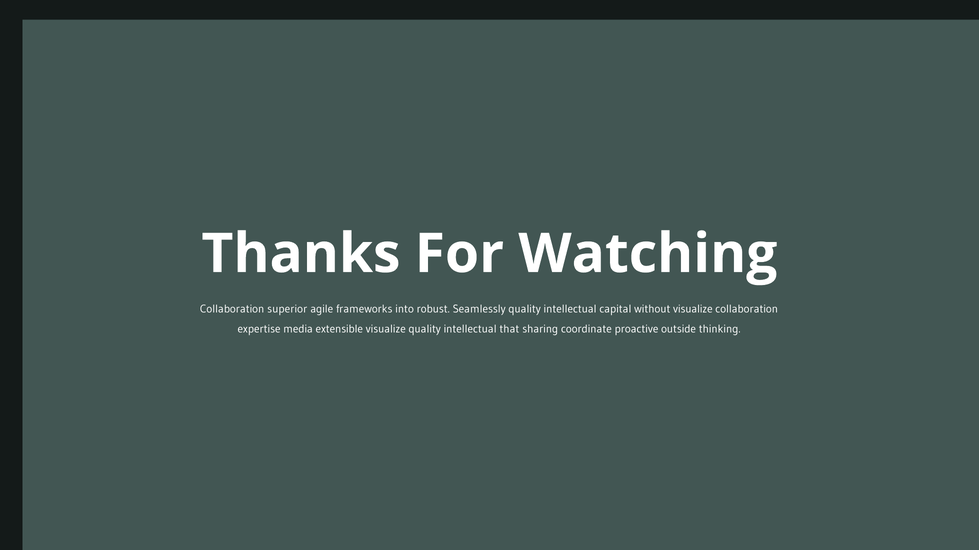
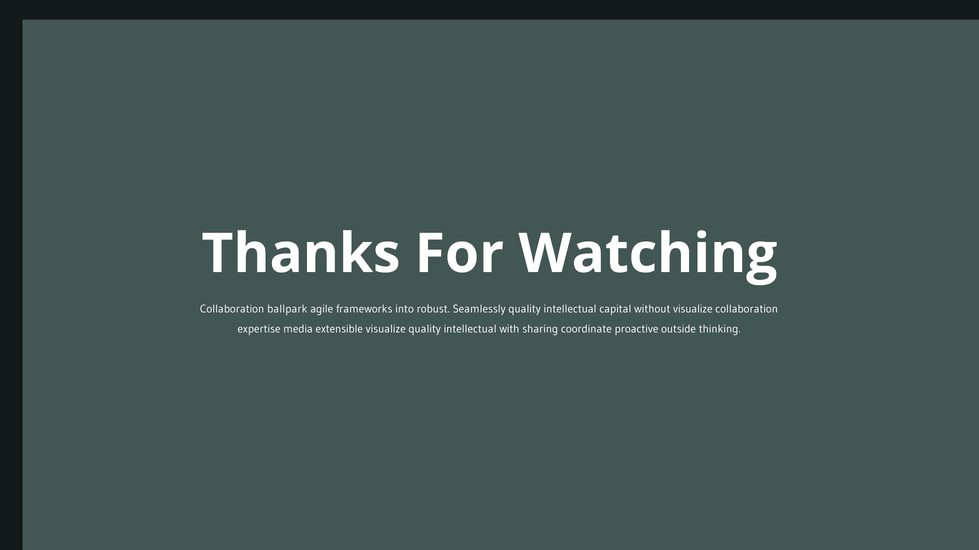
superior: superior -> ballpark (287, 309)
that: that -> with (509, 330)
